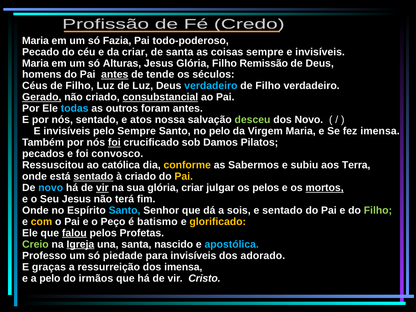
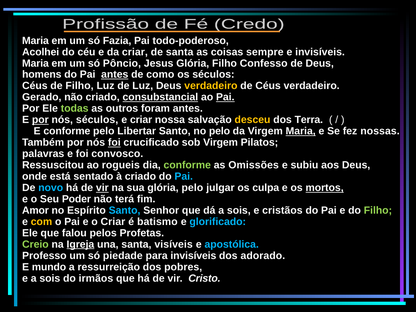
Pecado: Pecado -> Acolhei (41, 52)
Alturas: Alturas -> Pôncio (122, 63)
Remissão: Remissão -> Confesso (264, 63)
tende: tende -> como (160, 75)
verdadeiro colour: light blue -> yellow (211, 86)
Filho: Filho -> Céus (268, 86)
Gerado underline: present -> none (42, 97)
Pai underline: none -> present (225, 97)
todas colour: light blue -> light green (75, 109)
por underline: none -> present (40, 120)
nós sentado: sentado -> séculos (97, 120)
e atos: atos -> criar (141, 120)
desceu colour: light green -> yellow (252, 120)
dos Novo: Novo -> Terra (309, 120)
invisíveis: invisíveis -> conforme (67, 131)
pelo Sempre: Sempre -> Libertar (137, 131)
Maria underline: none -> present (301, 131)
fez imensa: imensa -> nossas (380, 131)
sob Damos: Damos -> Virgem (221, 142)
pecados: pecados -> palavras (43, 154)
católica: católica -> rogueis (121, 165)
conforme colour: yellow -> light green (187, 165)
Sabermos: Sabermos -> Omissões (254, 165)
aos Terra: Terra -> Deus (356, 165)
sentado underline: present -> none (93, 176)
Pai colour: yellow -> light blue (184, 176)
glória criar: criar -> pelo (192, 188)
os pelos: pelos -> culpa (266, 188)
Seu Jesus: Jesus -> Poder (76, 199)
Onde: Onde -> Amor (35, 210)
e sentado: sentado -> cristãos (282, 210)
o Peço: Peço -> Criar (113, 222)
glorificado colour: yellow -> light blue (218, 222)
falou underline: present -> none (74, 233)
nascido: nascido -> visíveis (174, 244)
graças: graças -> mundo (49, 267)
dos imensa: imensa -> pobres (183, 267)
e a pelo: pelo -> sois (50, 278)
